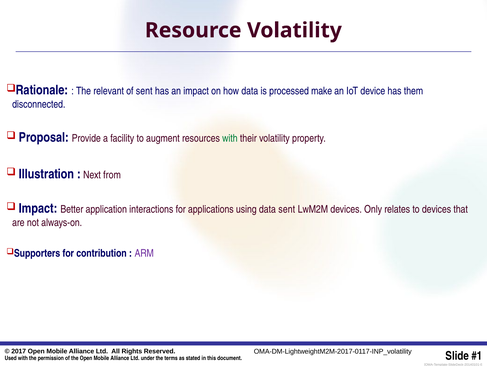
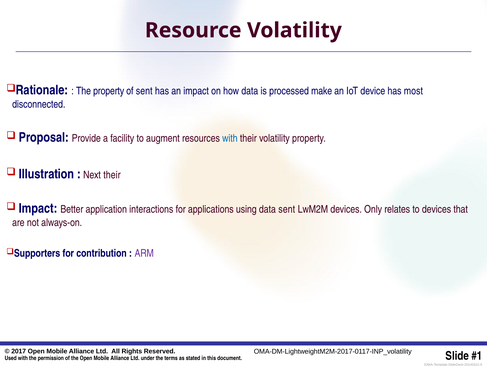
The relevant: relevant -> property (109, 91)
them: them -> most (413, 91)
with colour: green -> blue (230, 138)
Next from: from -> their (112, 175)
